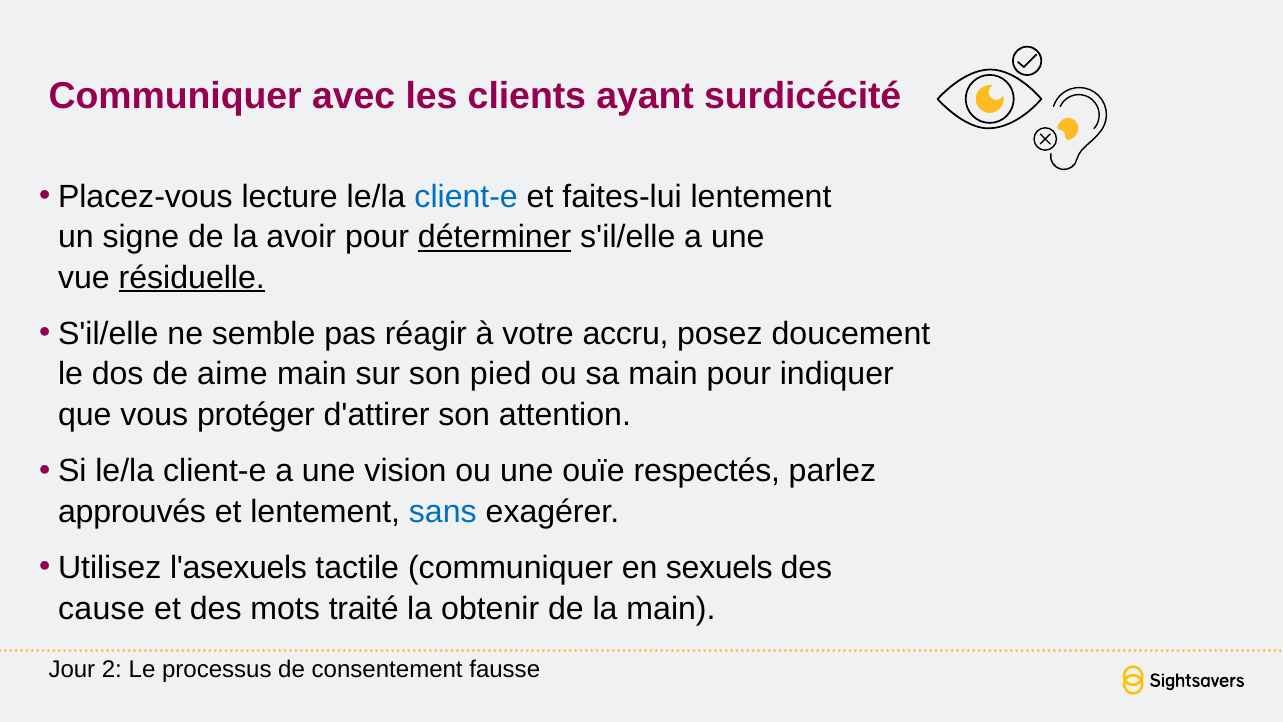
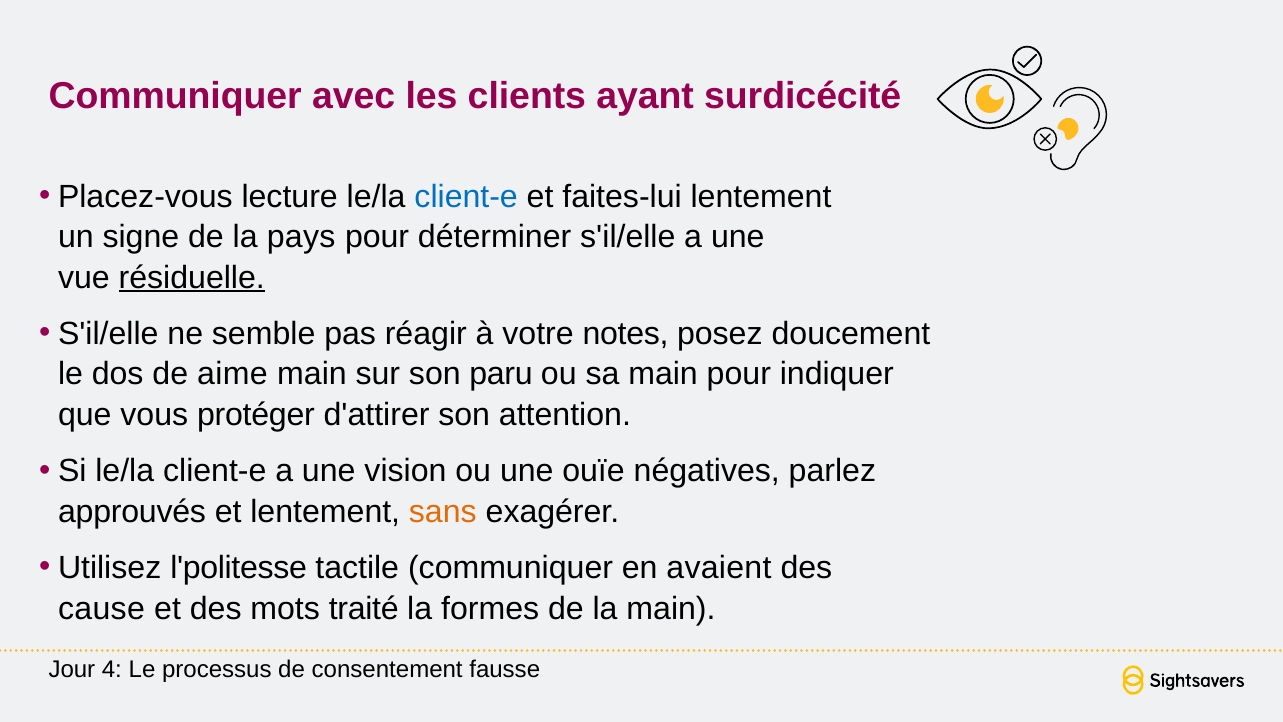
avoir: avoir -> pays (301, 237)
déterminer underline: present -> none (495, 237)
accru: accru -> notes (626, 334)
pied: pied -> paru (501, 374)
respectés: respectés -> négatives (707, 471)
sans colour: blue -> orange (443, 511)
l'asexuels: l'asexuels -> l'politesse (239, 568)
sexuels: sexuels -> avaient (719, 568)
obtenir: obtenir -> formes (490, 608)
2: 2 -> 4 (112, 670)
